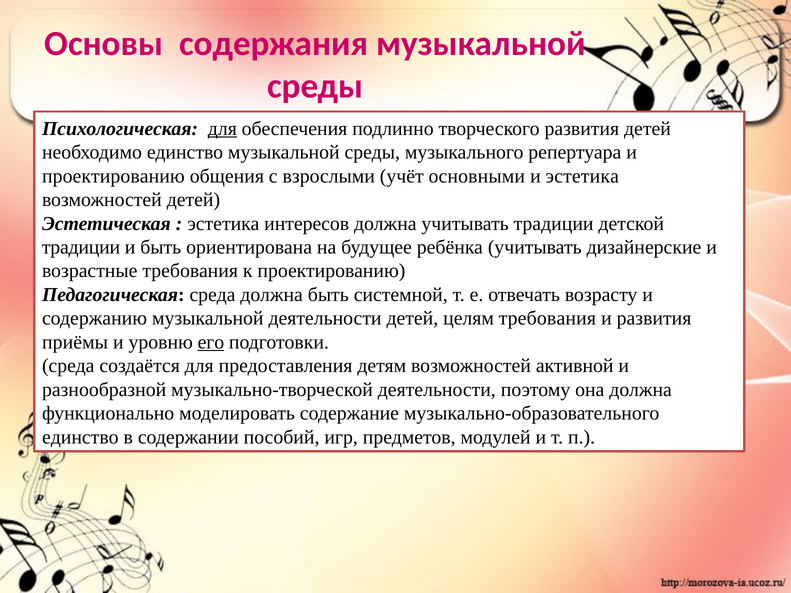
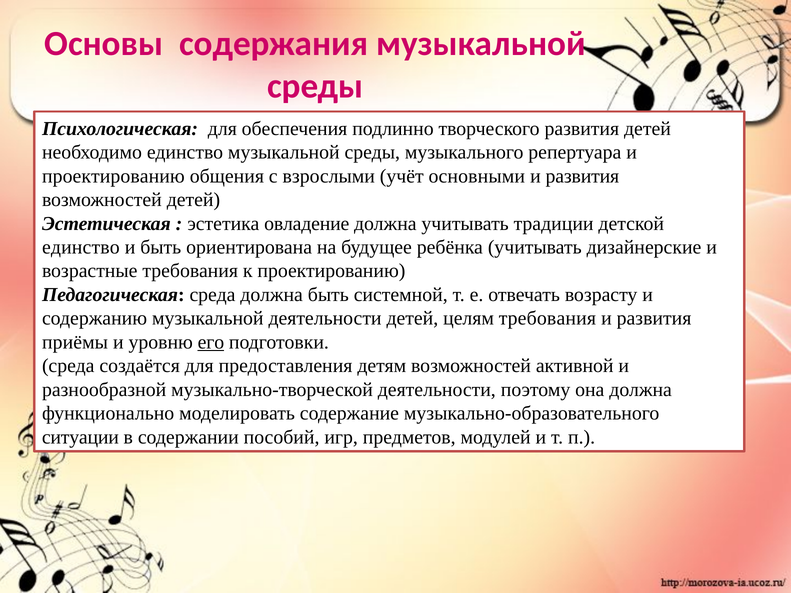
для underline: present -> none (222, 129)
эстетика: эстетика -> развития (582, 176)
интересов: интересов -> овладение (307, 224)
традиции: традиции -> единство (81, 247)
единство: единство -> ситуации (80, 437)
